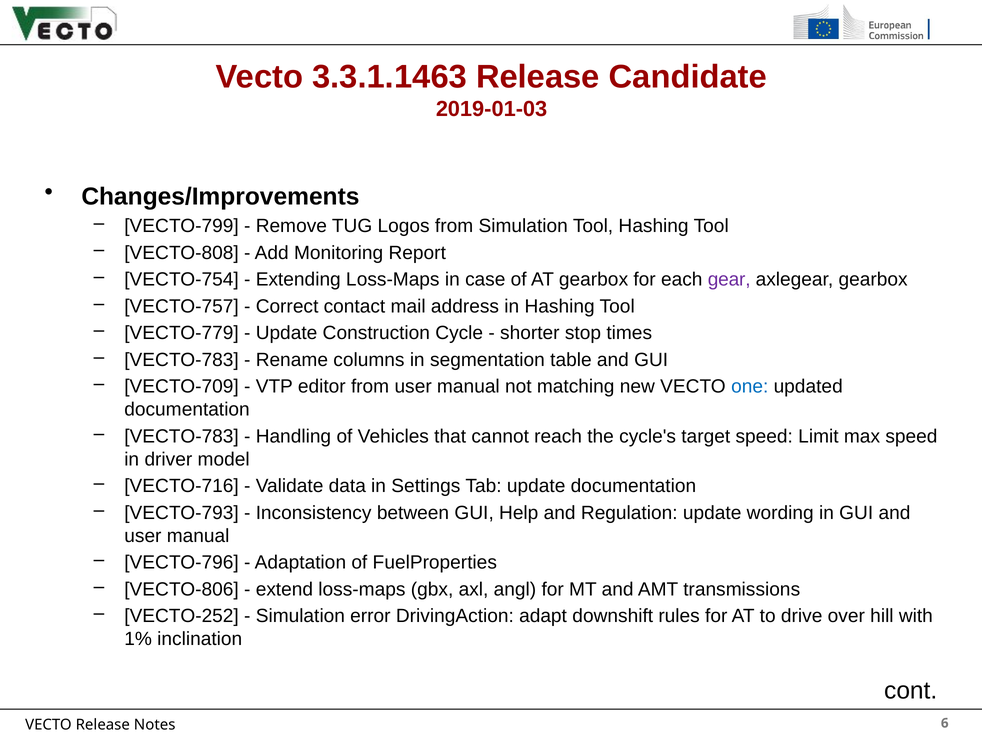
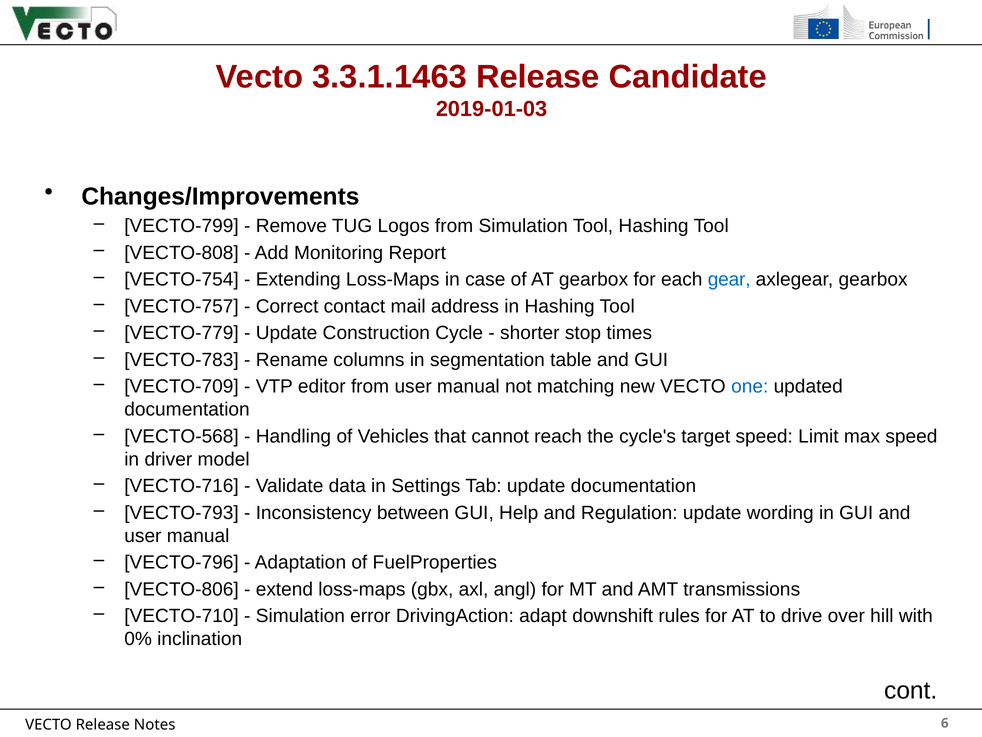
gear colour: purple -> blue (729, 279)
VECTO-783: VECTO-783 -> VECTO-568 (182, 436)
VECTO-252: VECTO-252 -> VECTO-710 (182, 616)
1%: 1% -> 0% (138, 639)
